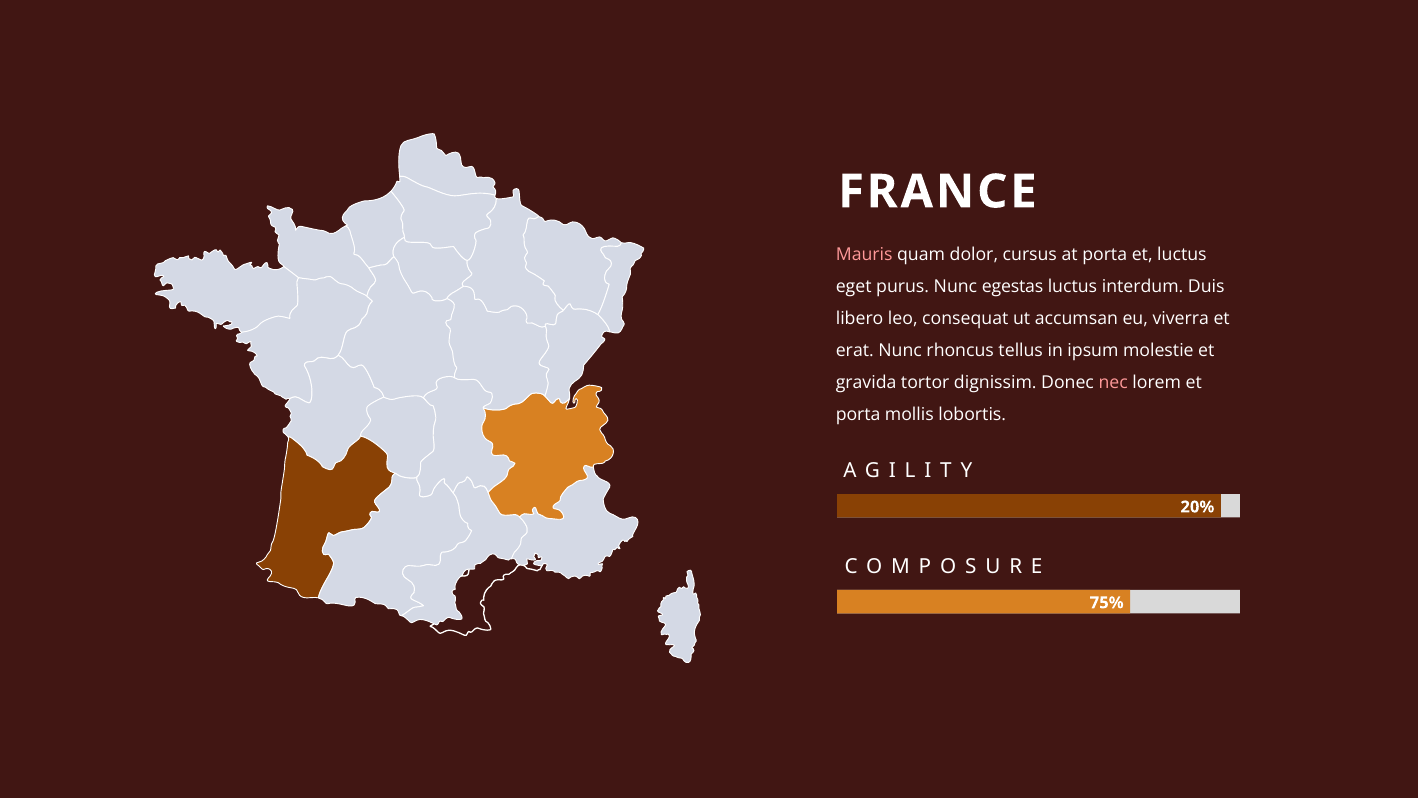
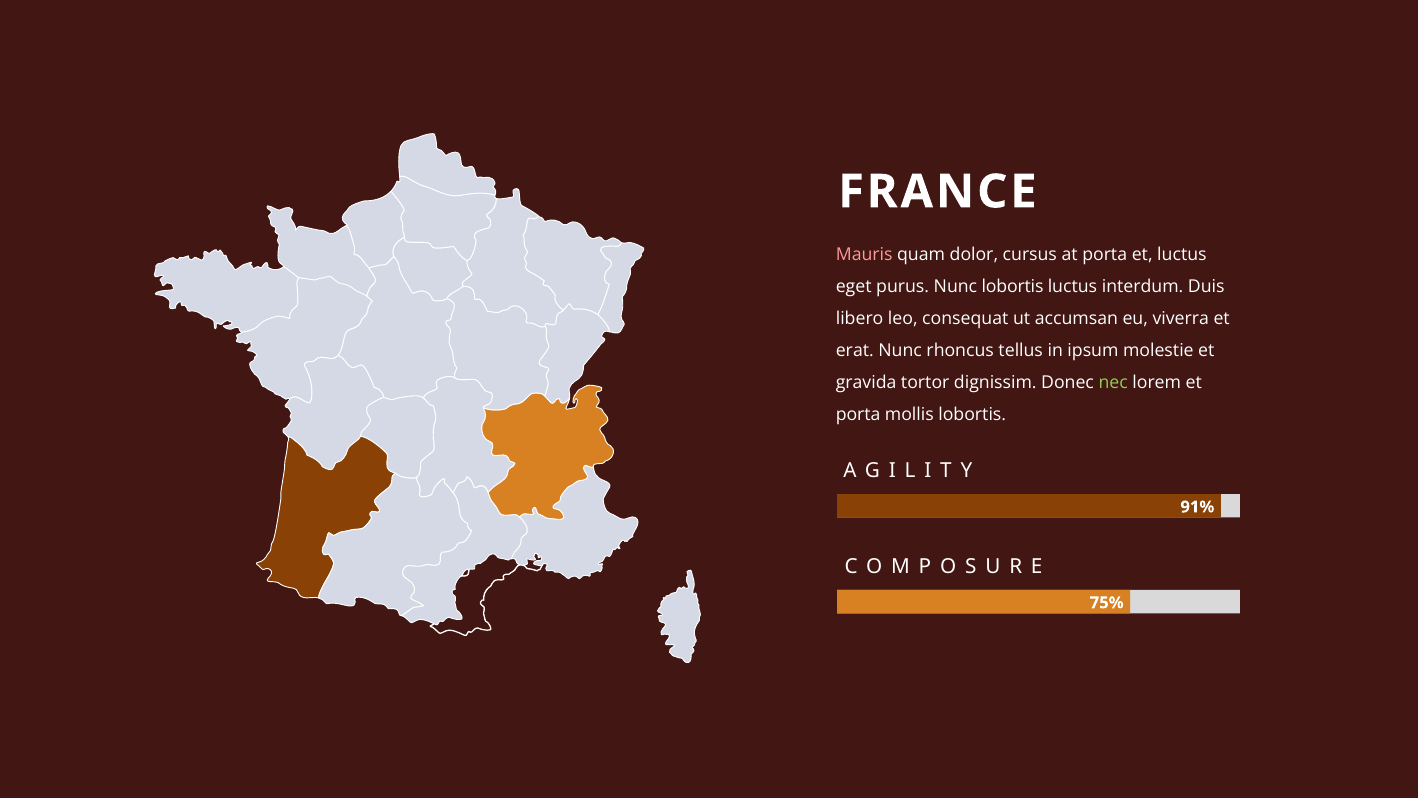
Nunc egestas: egestas -> lobortis (1013, 287)
nec colour: pink -> light green (1113, 383)
20%: 20% -> 91% (1197, 507)
